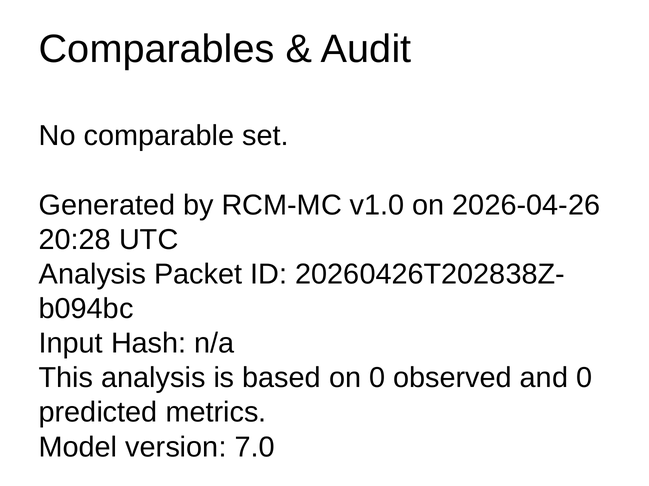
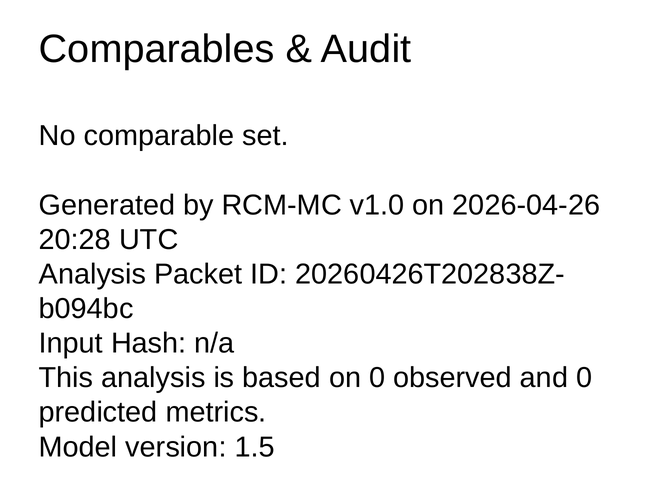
7.0: 7.0 -> 1.5 (255, 448)
